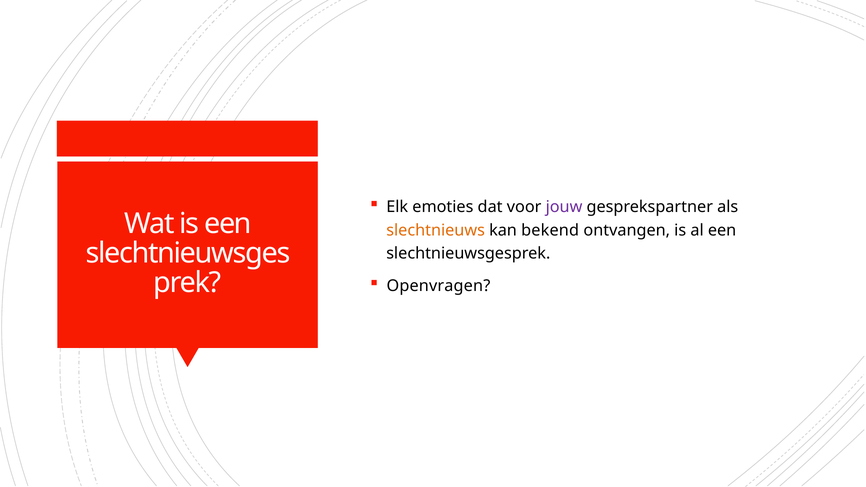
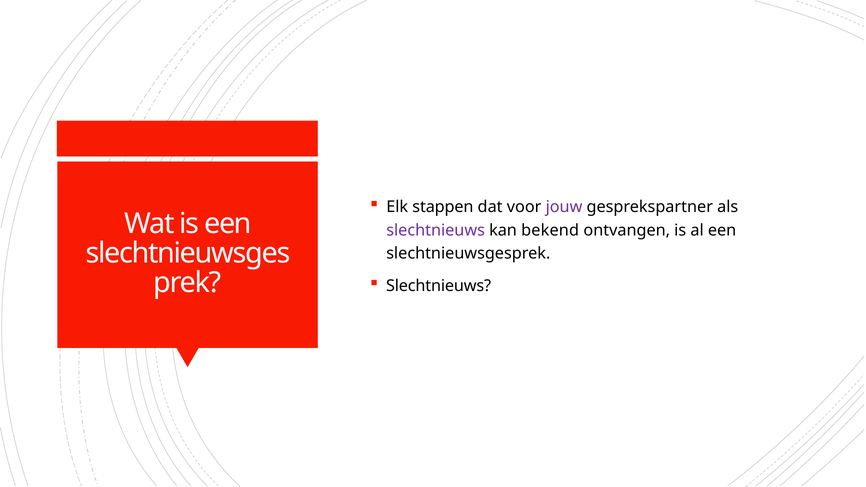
emoties: emoties -> stappen (443, 207)
slechtnieuws colour: orange -> purple (436, 230)
Openvragen: Openvragen -> Slechtnieuws (439, 286)
